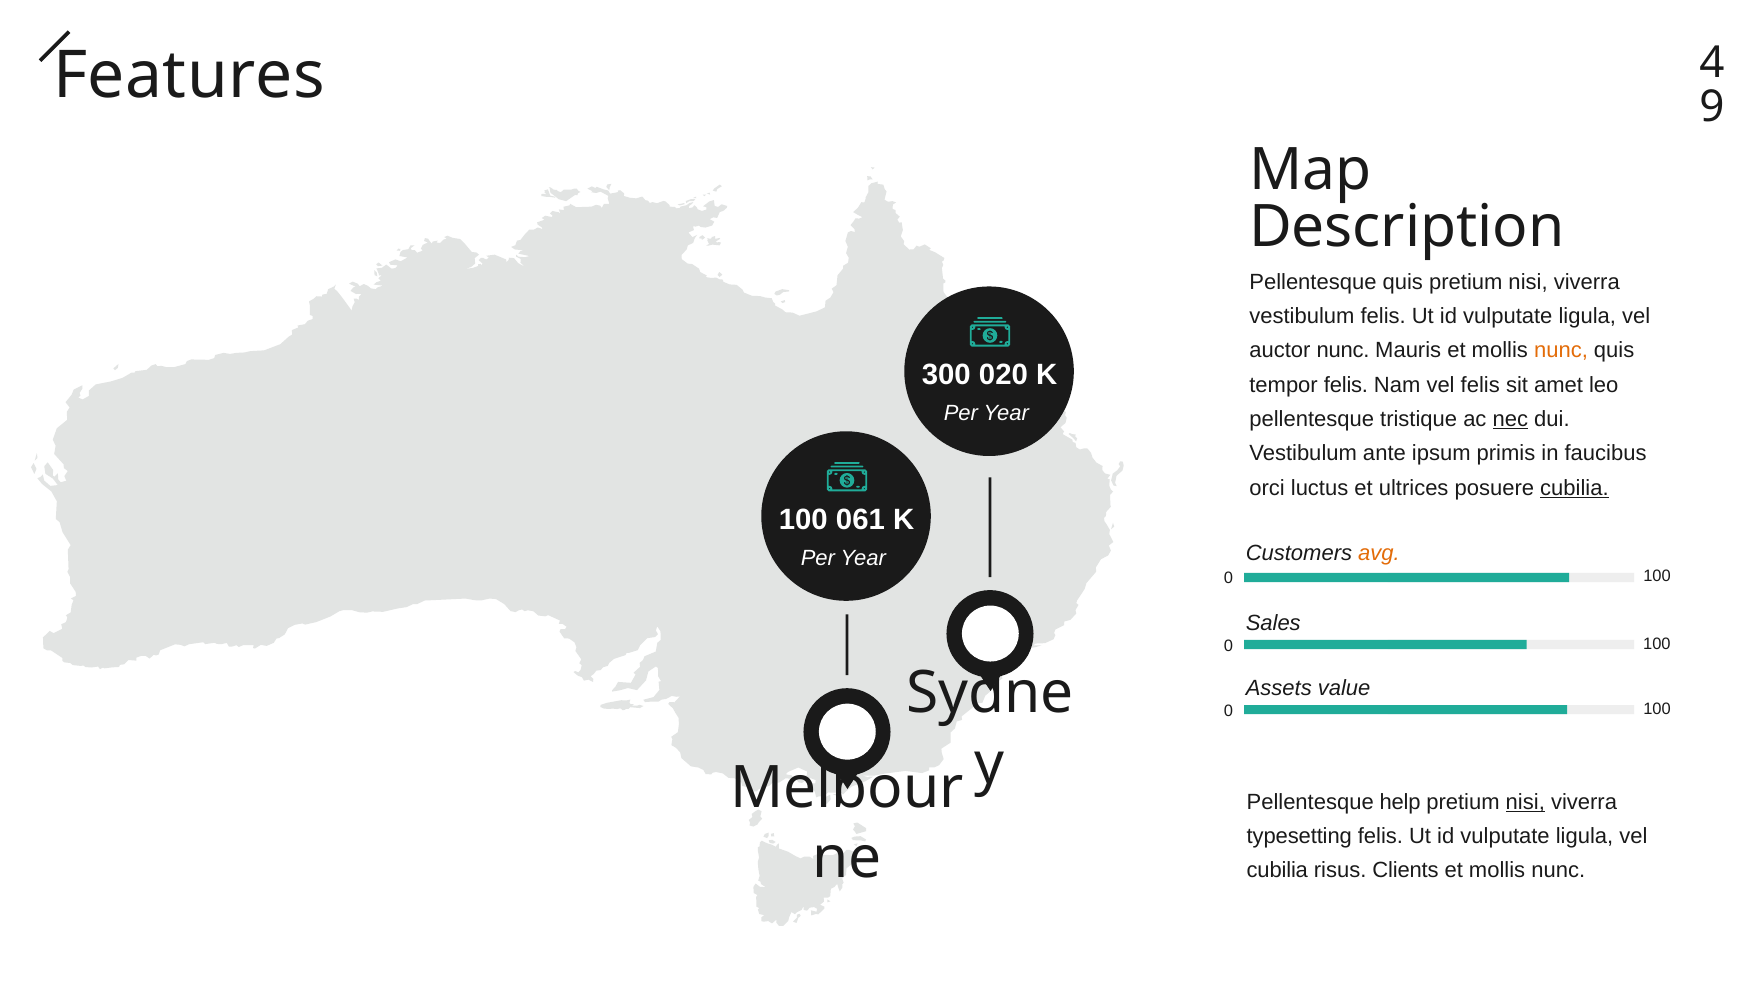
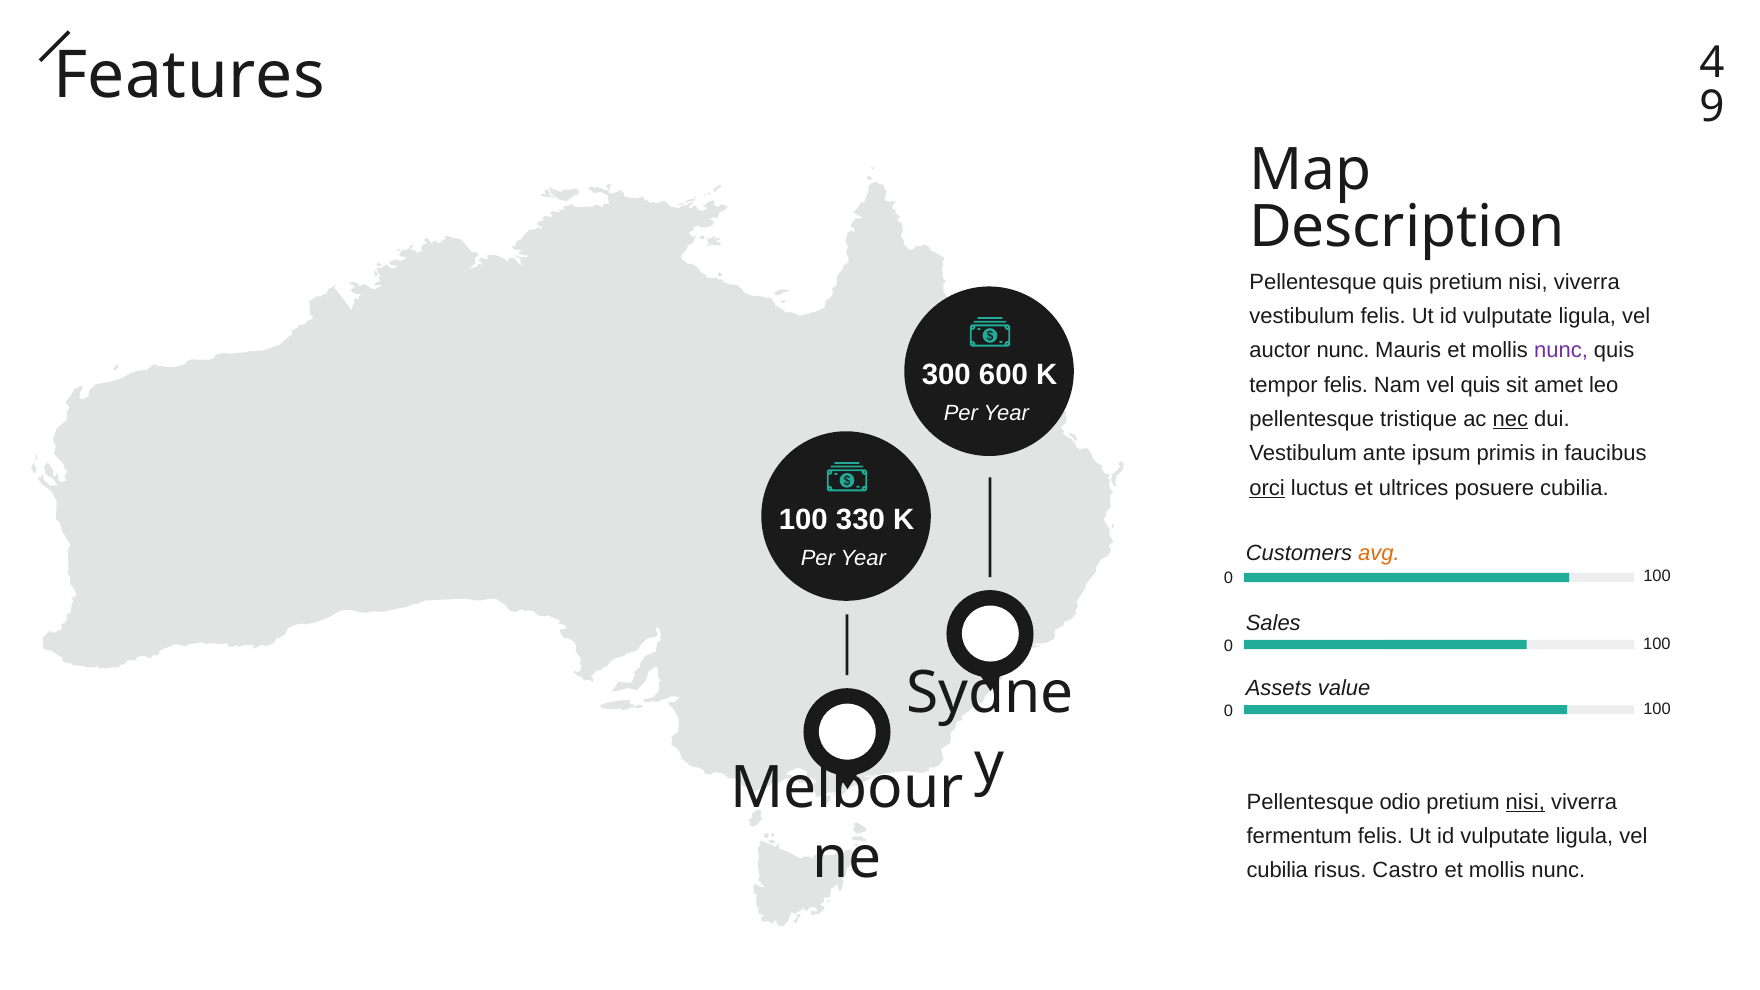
nunc colour: orange -> purple (1561, 351)
020: 020 -> 600 (1003, 375)
vel felis: felis -> quis (1480, 385)
orci underline: none -> present (1267, 488)
cubilia underline: present -> none (1574, 488)
061: 061 -> 330 (860, 519)
help: help -> odio (1400, 802)
typesetting: typesetting -> fermentum (1299, 836)
Clients: Clients -> Castro (1405, 870)
